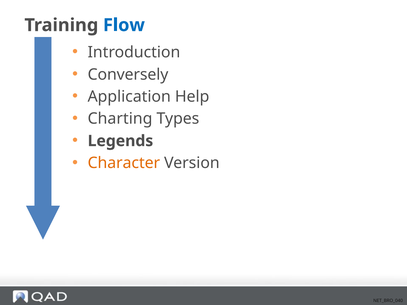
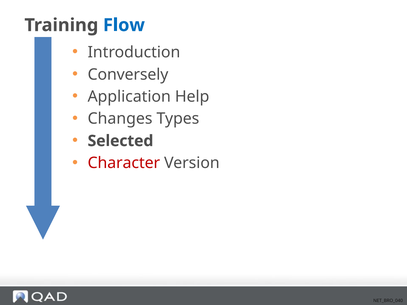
Charting: Charting -> Changes (120, 119)
Legends: Legends -> Selected (120, 141)
Character colour: orange -> red (124, 163)
